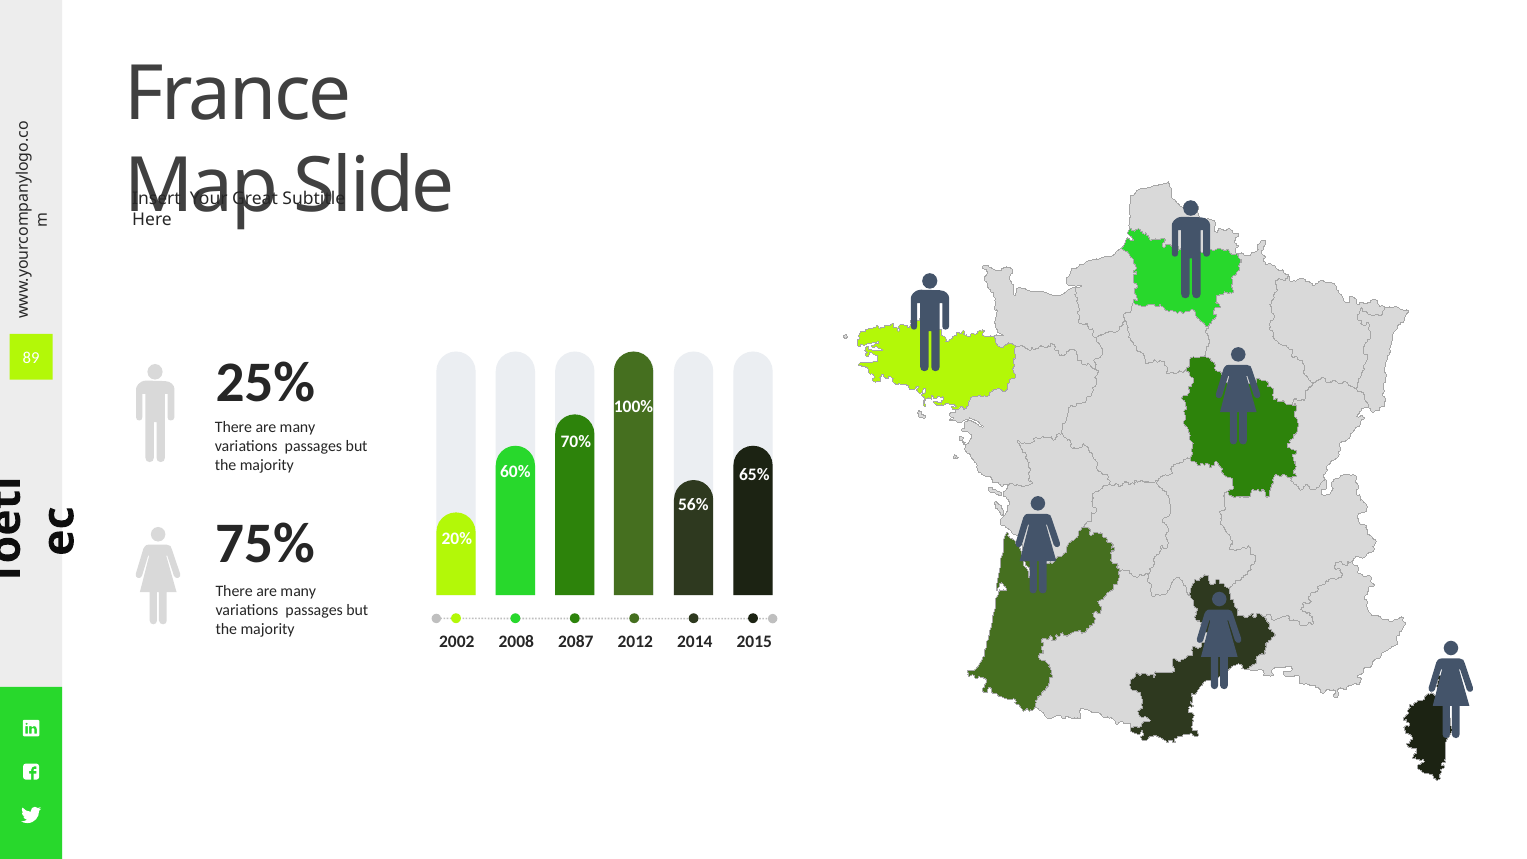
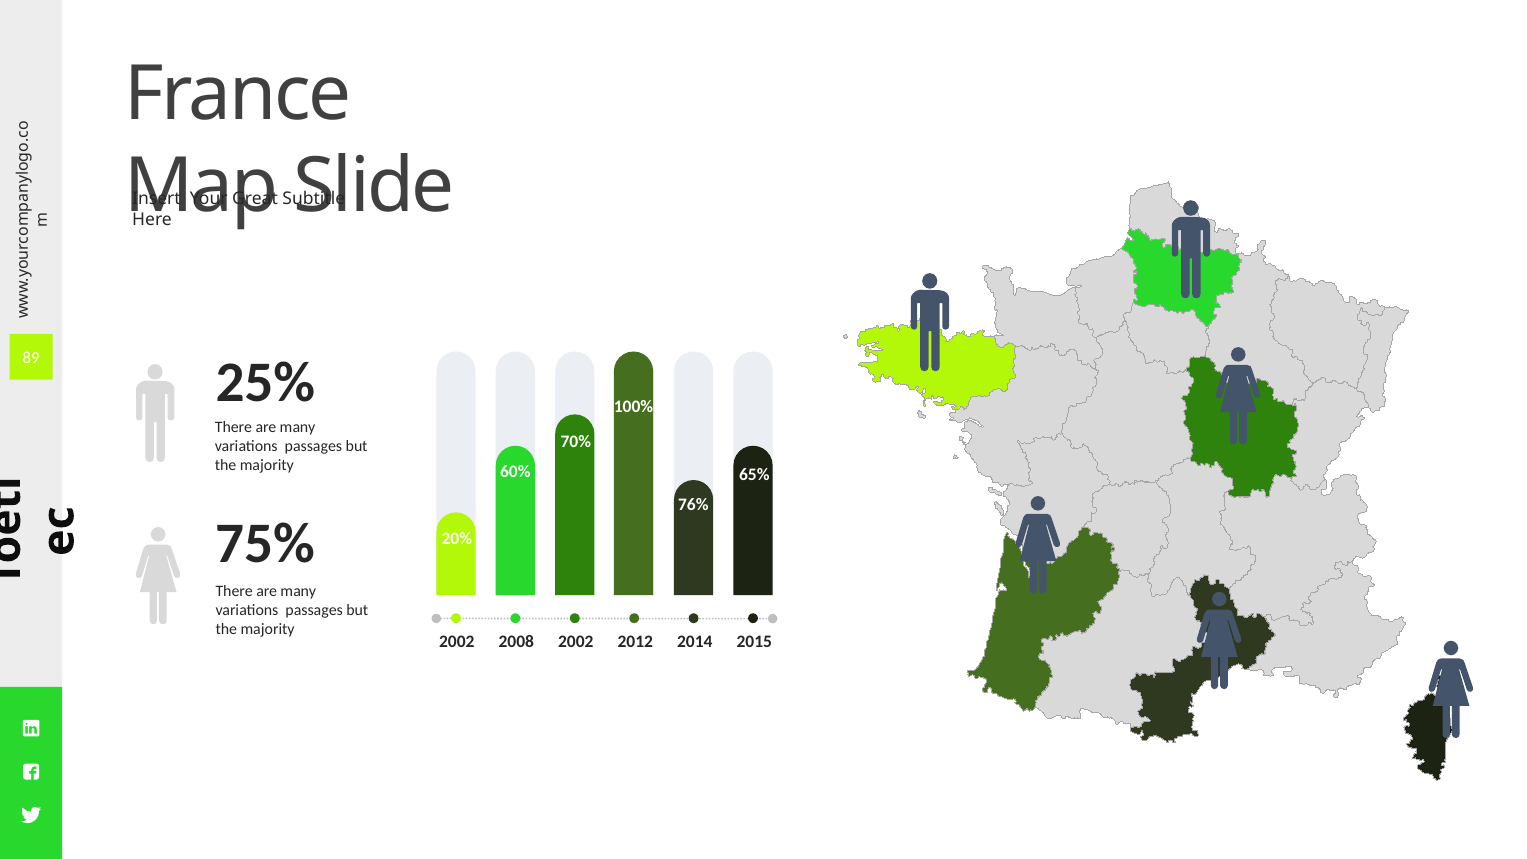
56%: 56% -> 76% (693, 505)
2008 2087: 2087 -> 2002 (576, 641)
